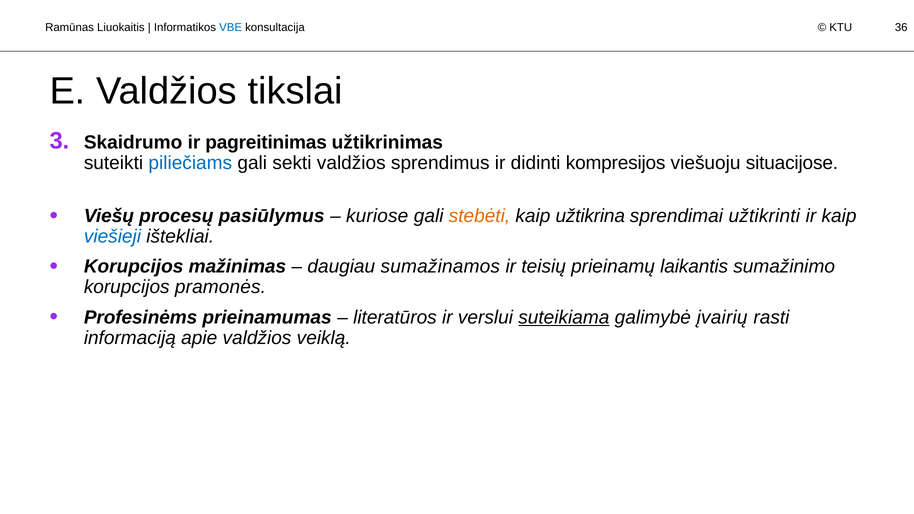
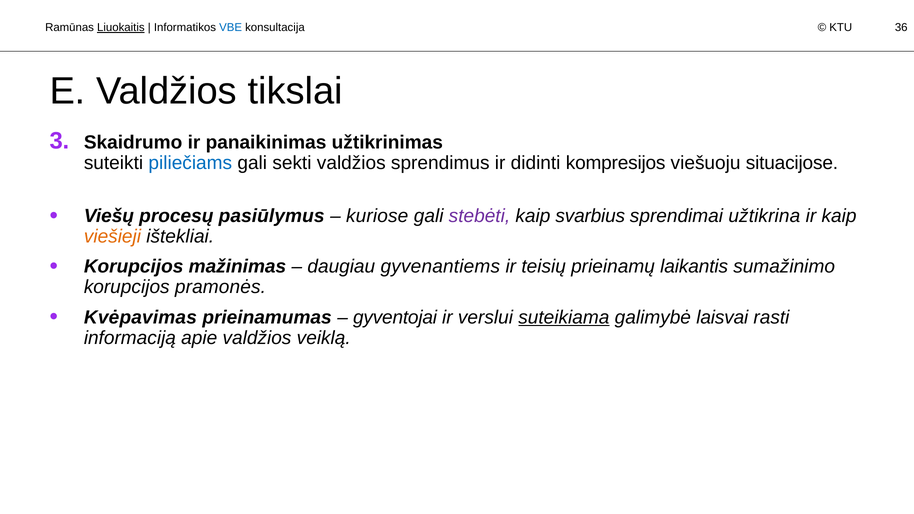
Liuokaitis underline: none -> present (121, 28)
pagreitinimas: pagreitinimas -> panaikinimas (266, 142)
stebėti colour: orange -> purple (479, 216)
užtikrina: užtikrina -> svarbius (590, 216)
užtikrinti: užtikrinti -> užtikrina (764, 216)
viešieji colour: blue -> orange (112, 237)
sumažinamos: sumažinamos -> gyvenantiems (440, 267)
Profesinėms: Profesinėms -> Kvėpavimas (140, 317)
literatūros: literatūros -> gyventojai (395, 317)
įvairių: įvairių -> laisvai (722, 317)
